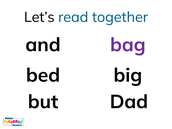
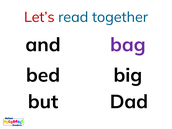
Let’s colour: black -> red (39, 17)
